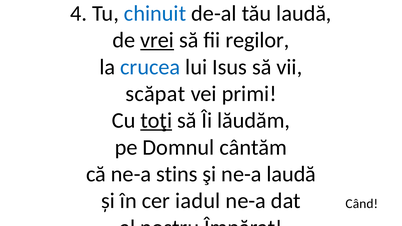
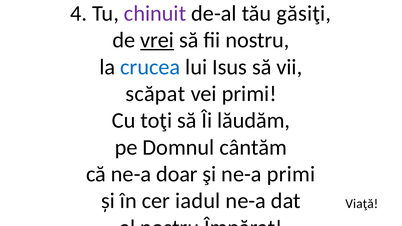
chinuit colour: blue -> purple (155, 13)
tău laudă: laudă -> găsiţi (304, 13)
fii regilor: regilor -> nostru (257, 40)
toţi underline: present -> none (156, 121)
stins: stins -> doar (177, 174)
ne-a laudă: laudă -> primi (291, 174)
Când: Când -> Viaţă (362, 204)
